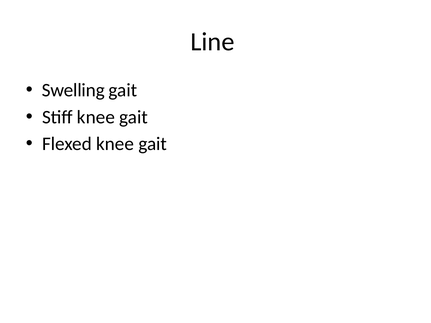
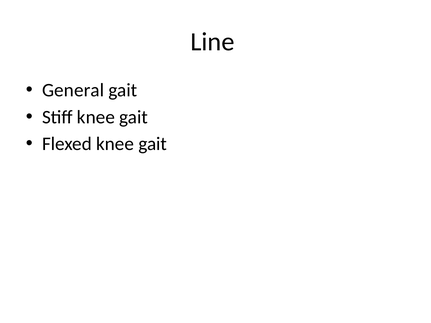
Swelling: Swelling -> General (73, 90)
